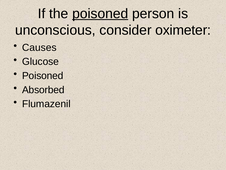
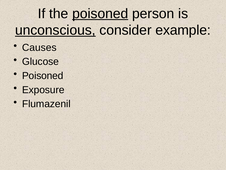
unconscious underline: none -> present (55, 30)
oximeter: oximeter -> example (183, 30)
Absorbed: Absorbed -> Exposure (43, 90)
